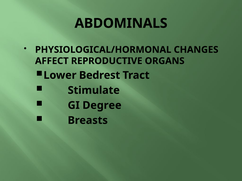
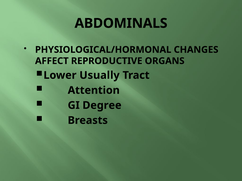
Bedrest: Bedrest -> Usually (99, 75)
Stimulate: Stimulate -> Attention (94, 91)
